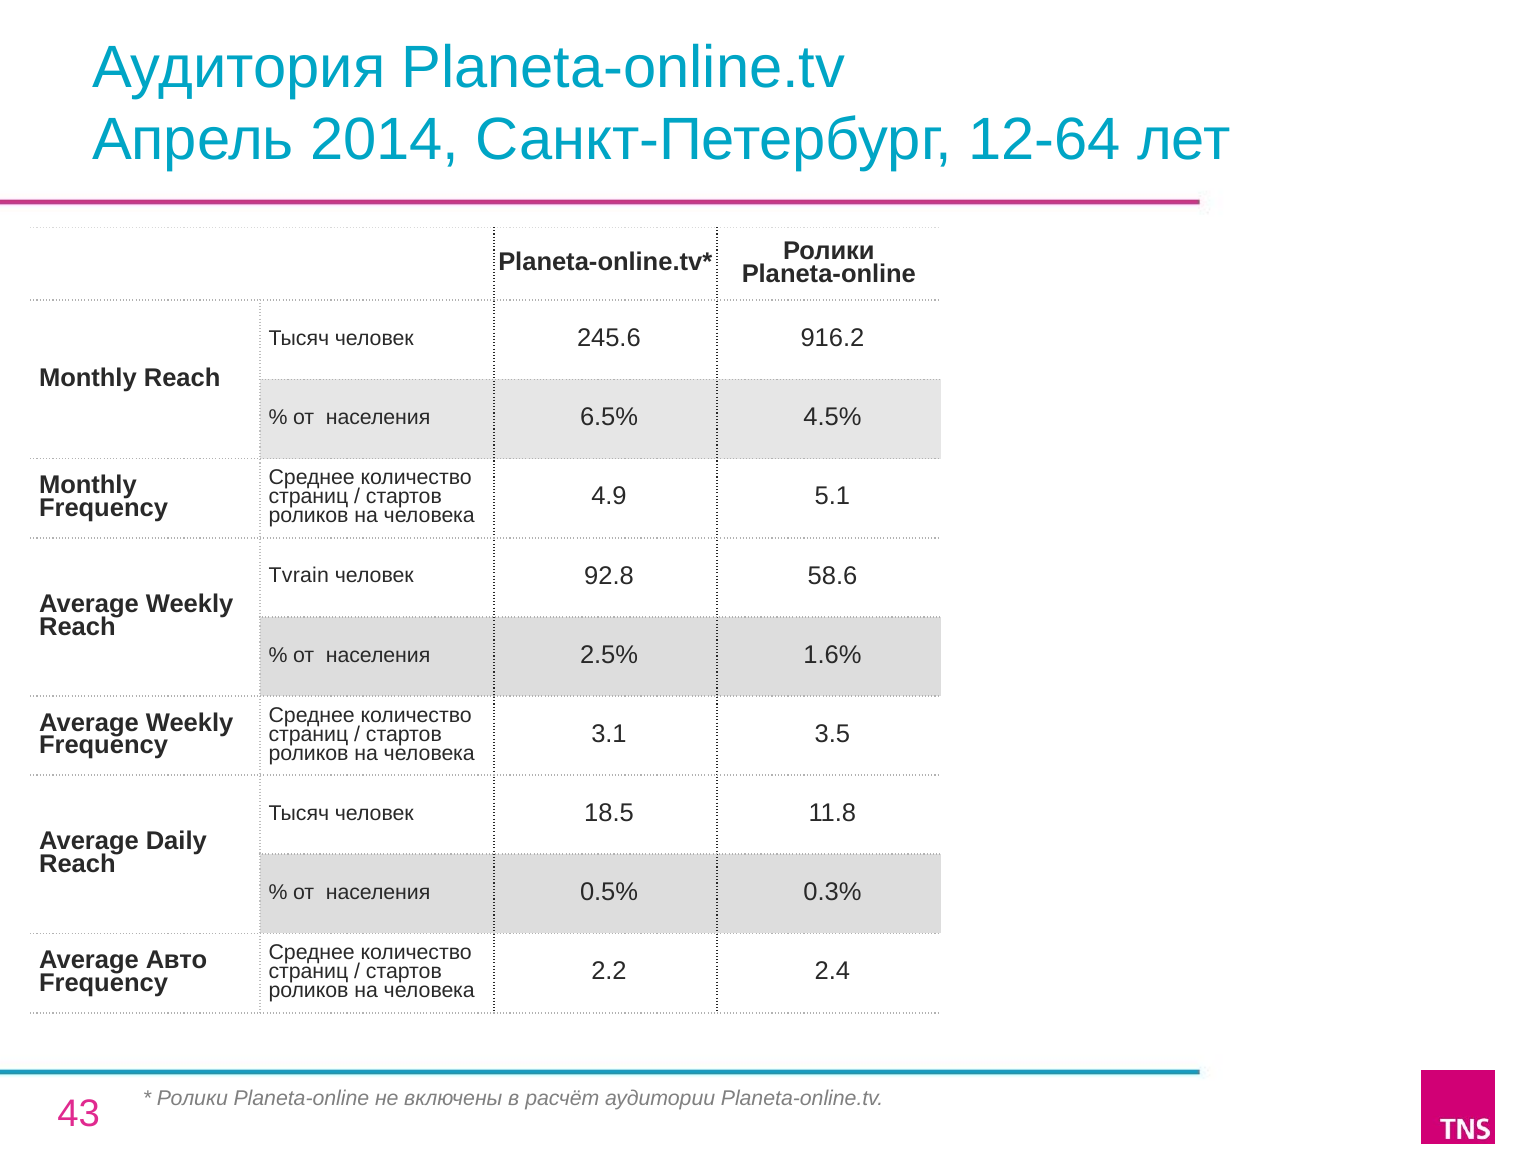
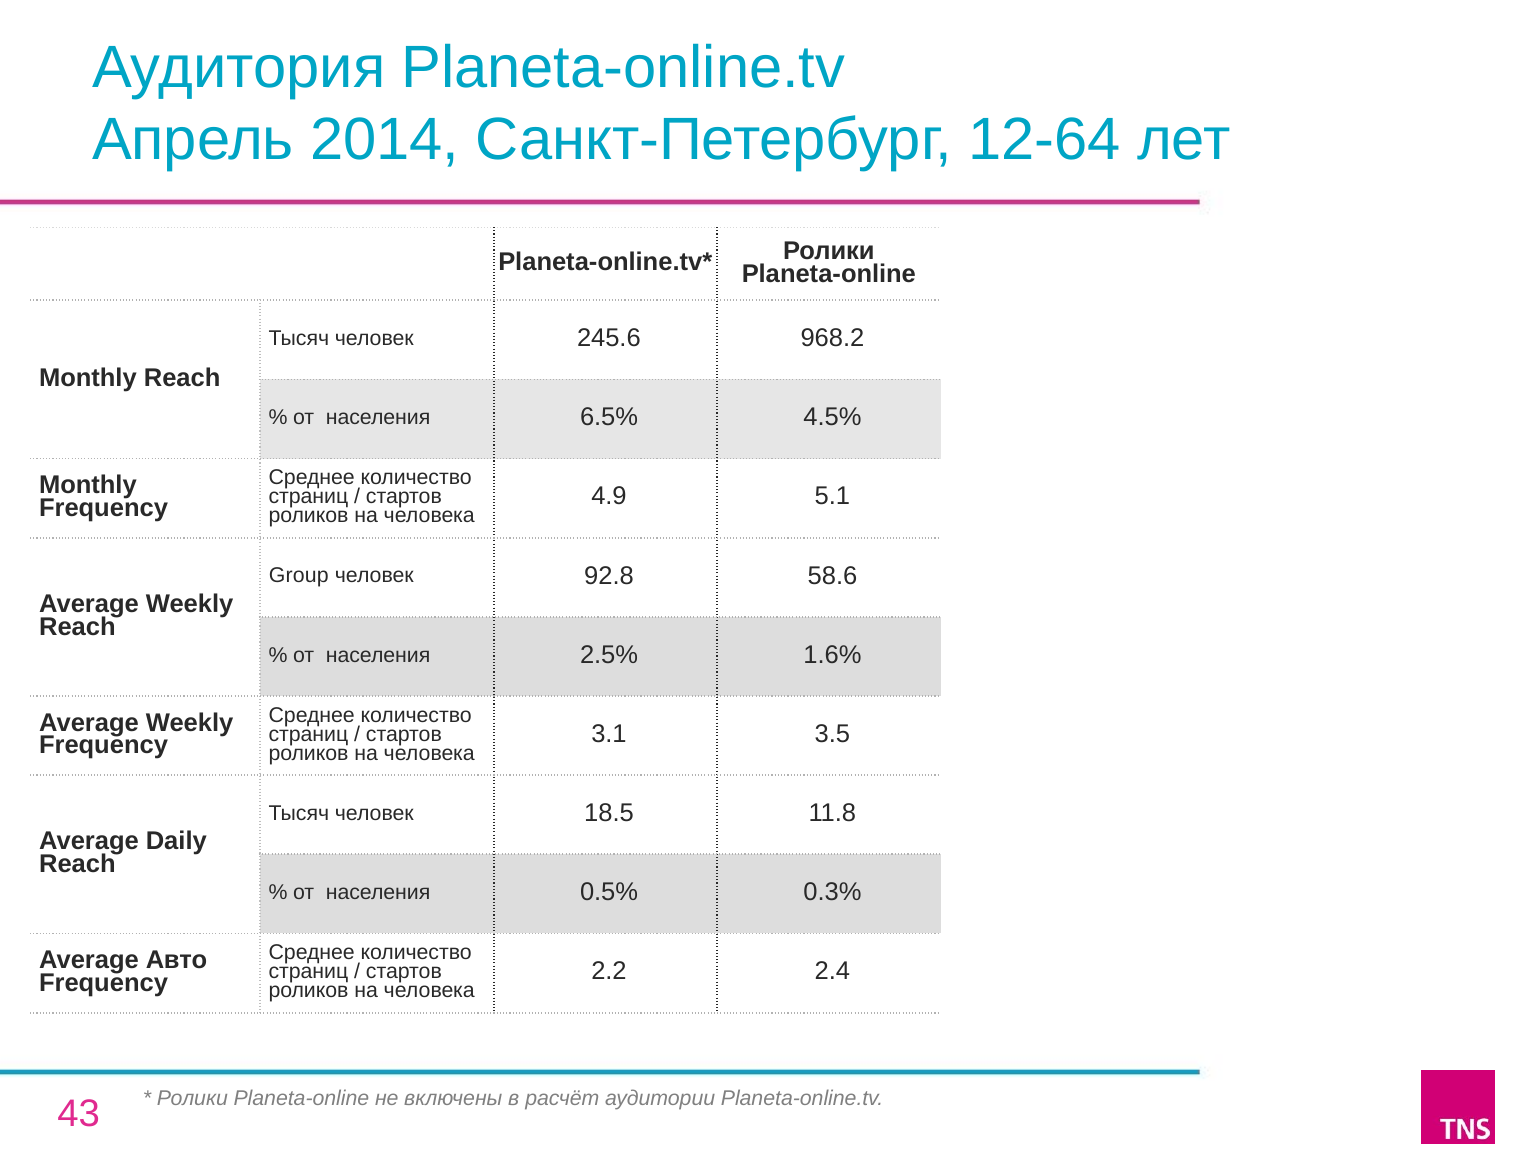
916.2: 916.2 -> 968.2 (832, 338)
Tvrain: Tvrain -> Group (299, 576)
